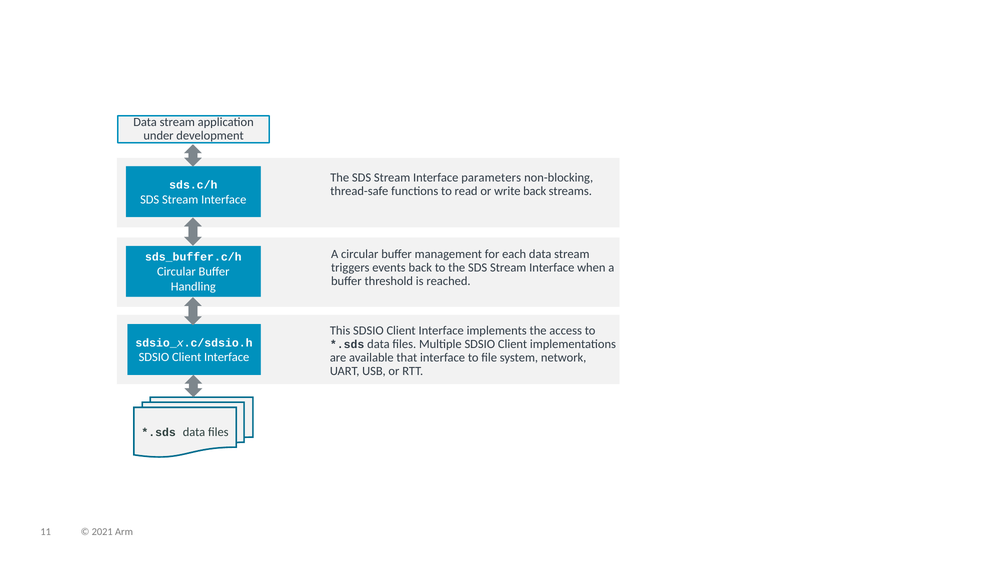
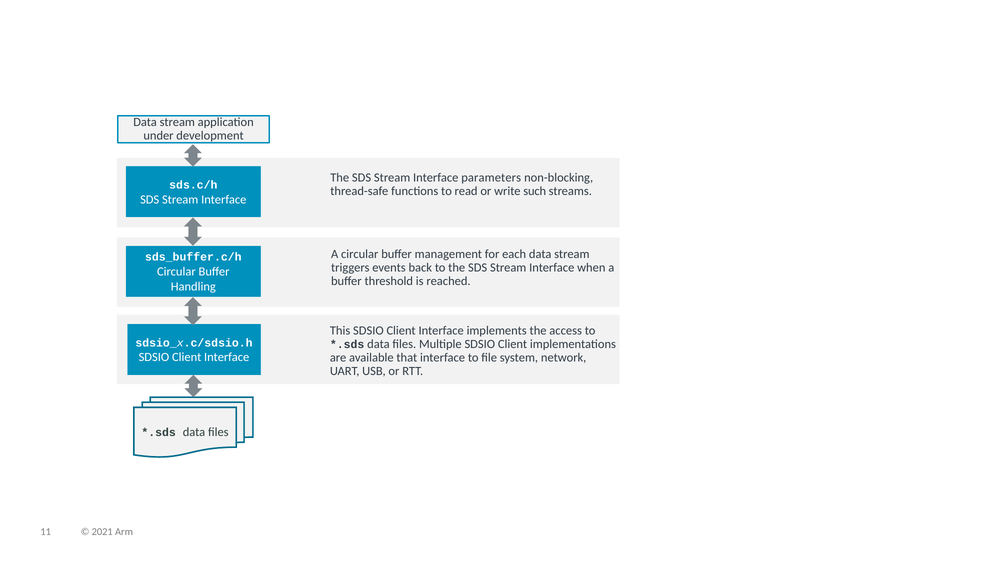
write back: back -> such (535, 191)
